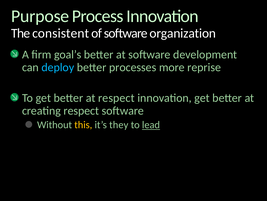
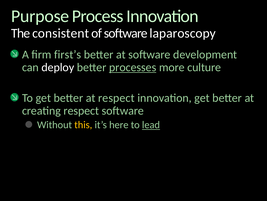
organization: organization -> laparoscopy (183, 33)
goal’s: goal’s -> first’s (68, 54)
deploy colour: light blue -> white (58, 67)
processes underline: none -> present (133, 67)
reprise: reprise -> culture (204, 67)
they: they -> here (119, 124)
